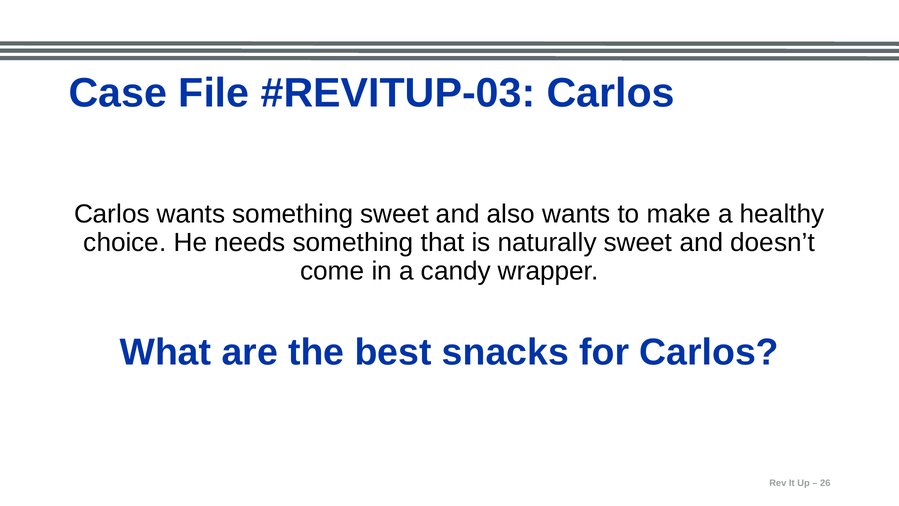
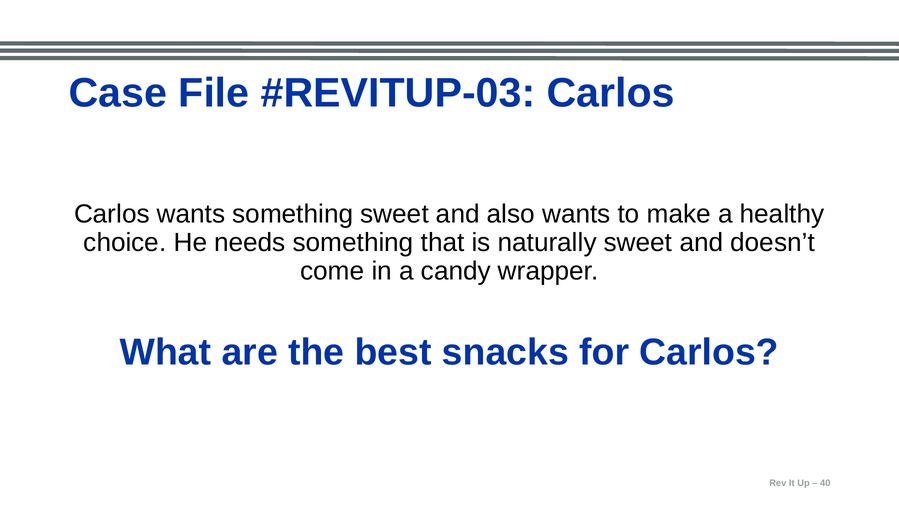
26: 26 -> 40 (825, 483)
